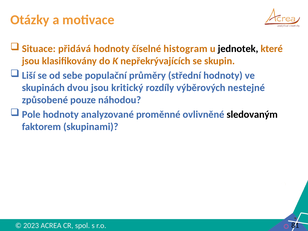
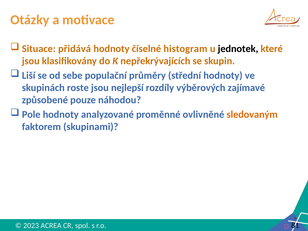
dvou: dvou -> roste (78, 88)
kritický: kritický -> nejlepší (127, 88)
nestejné: nestejné -> zajímavé (246, 88)
sledovaným colour: black -> orange (252, 114)
